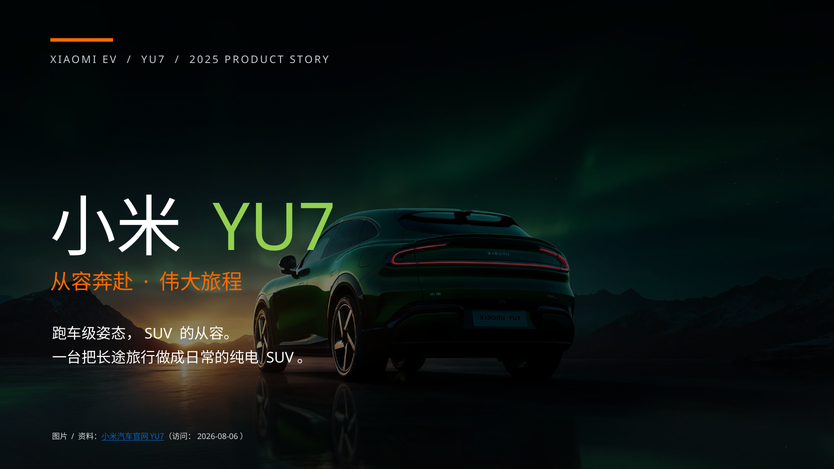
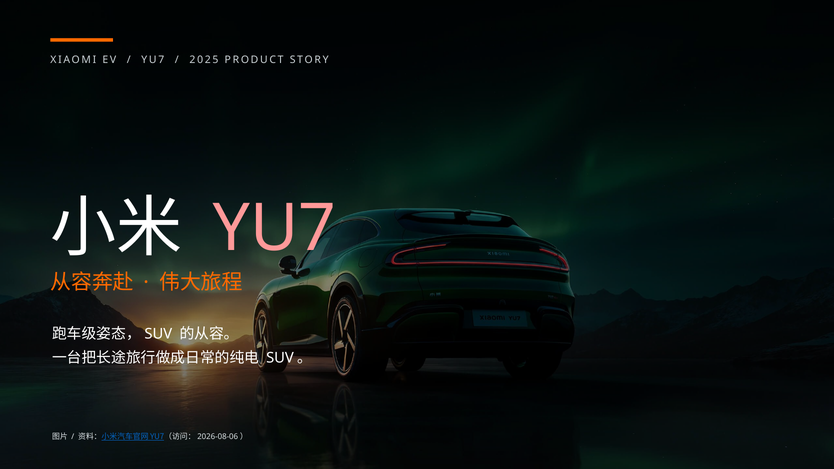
YU7 colour: light green -> pink (275, 229)
